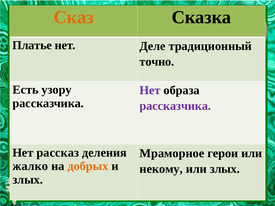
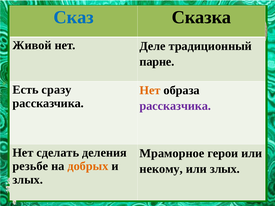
Сказ colour: orange -> blue (74, 17)
Платье: Платье -> Живой (32, 45)
точно: точно -> парне (157, 62)
узору: узору -> сразу (57, 90)
Нет colour: purple -> orange (150, 90)
рассказ: рассказ -> сделать (58, 153)
жалко: жалко -> резьбе (30, 166)
